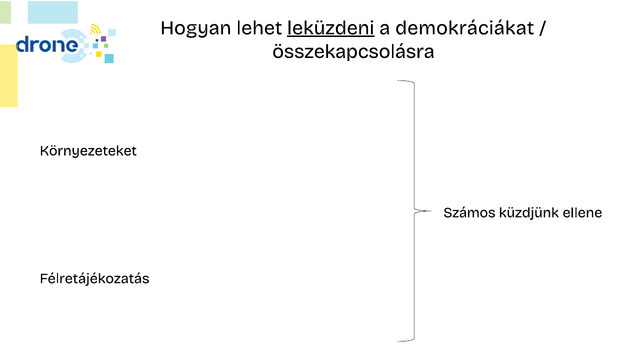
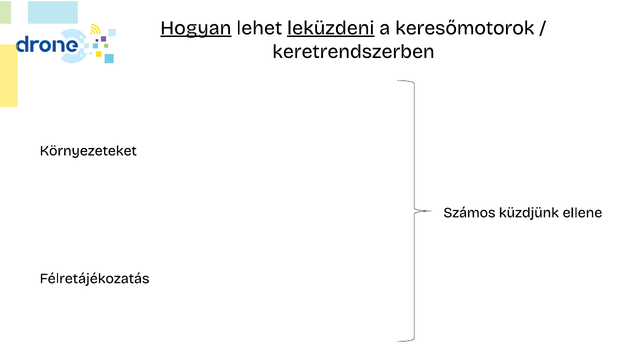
Hogyan underline: none -> present (196, 28)
demokráciákat: demokráciákat -> keresőmotorok (465, 28)
összekapcsolásra: összekapcsolásra -> keretrendszerben (353, 51)
